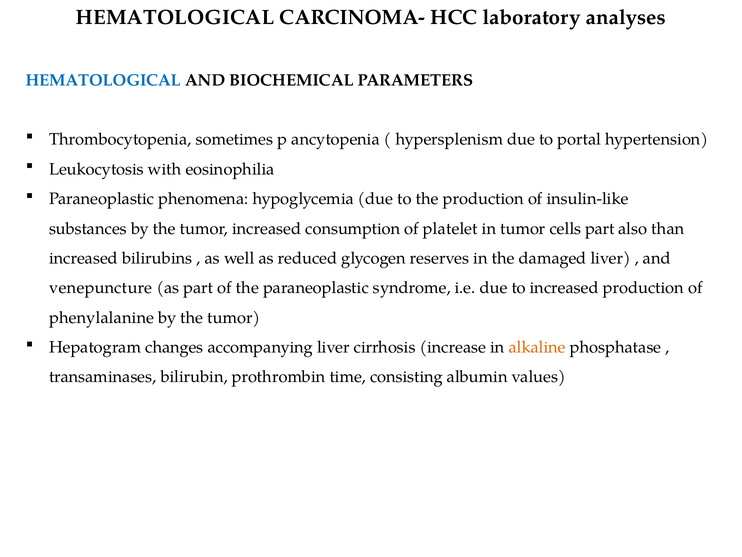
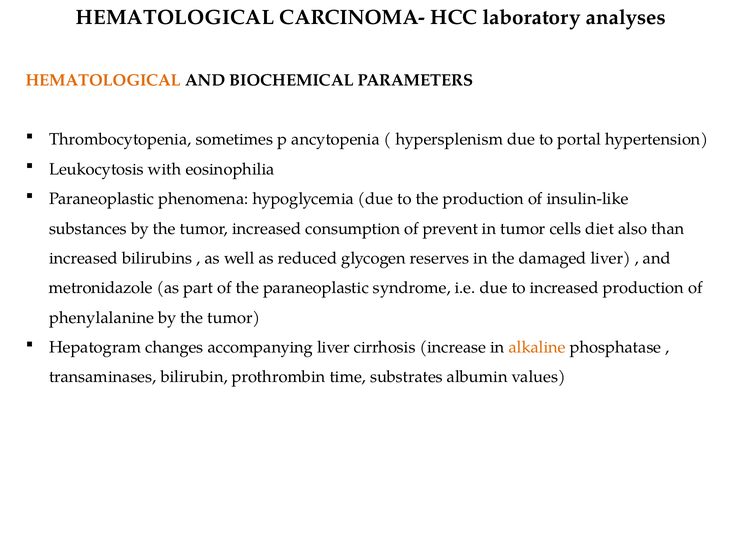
HEMATOLOGICAL colour: blue -> orange (103, 80)
platelet: platelet -> prevent (450, 228)
cells part: part -> diet (600, 228)
venepuncture: venepuncture -> metronidazole (101, 288)
consisting: consisting -> substrates (406, 377)
